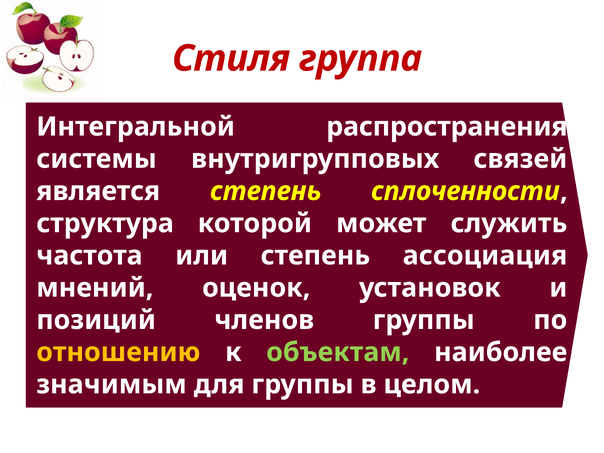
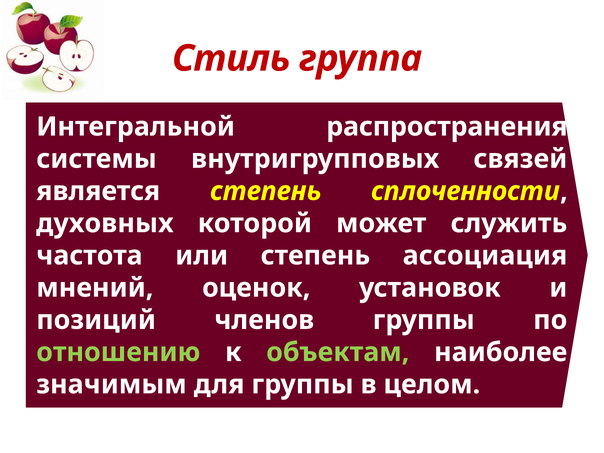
Стиля: Стиля -> Стиль (231, 58)
структура: структура -> духовных (105, 223)
отношению colour: yellow -> light green (118, 352)
